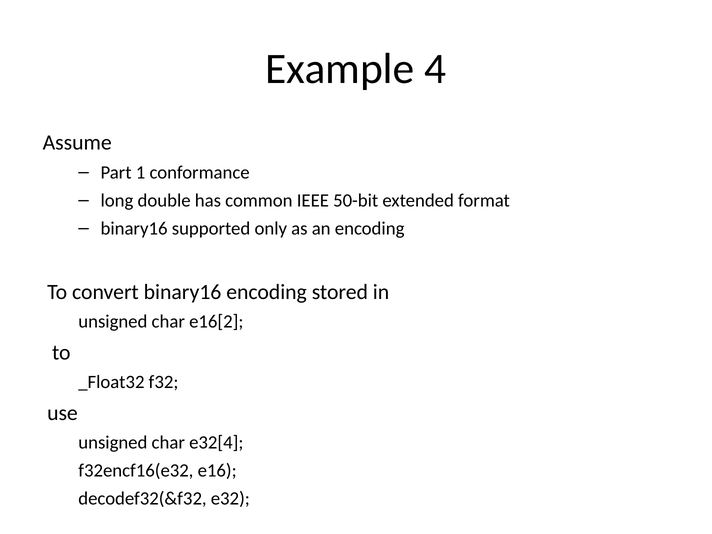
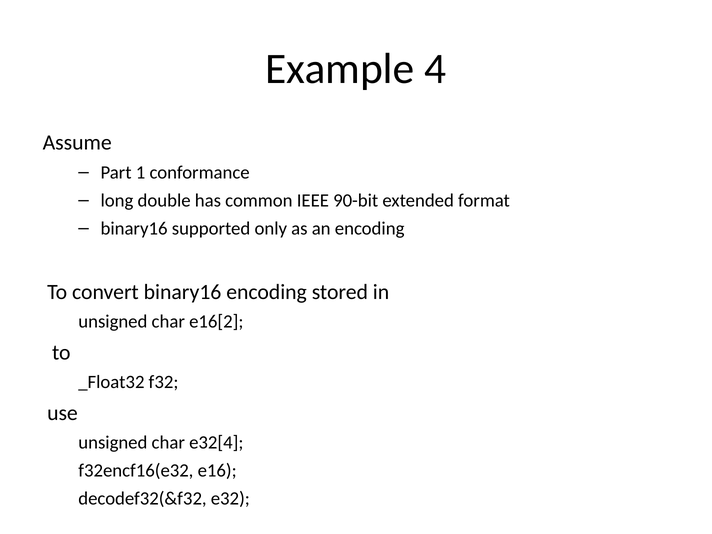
50-bit: 50-bit -> 90-bit (356, 200)
